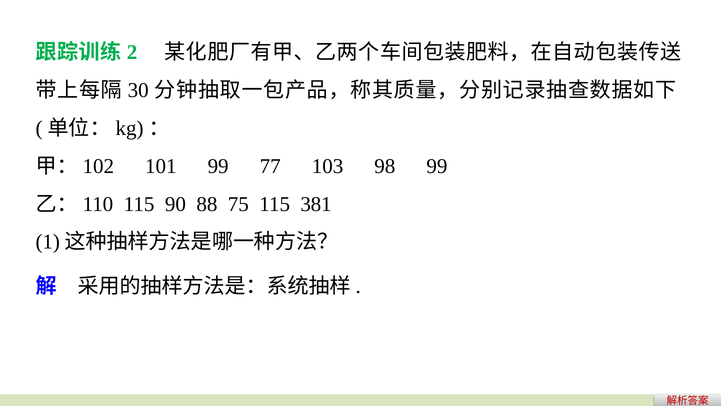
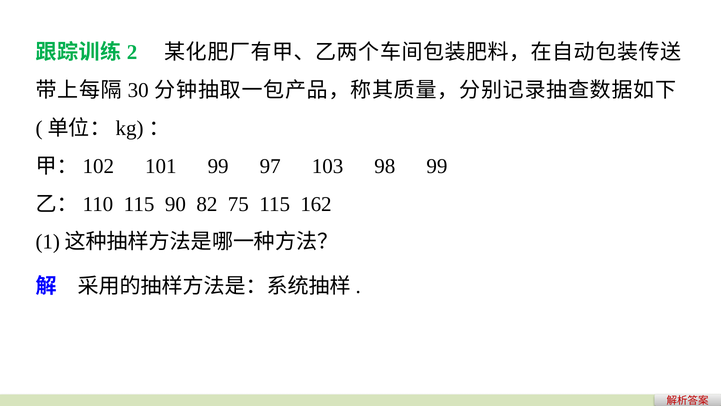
77: 77 -> 97 (270, 166)
88: 88 -> 82 (207, 204)
381: 381 -> 162 (316, 204)
